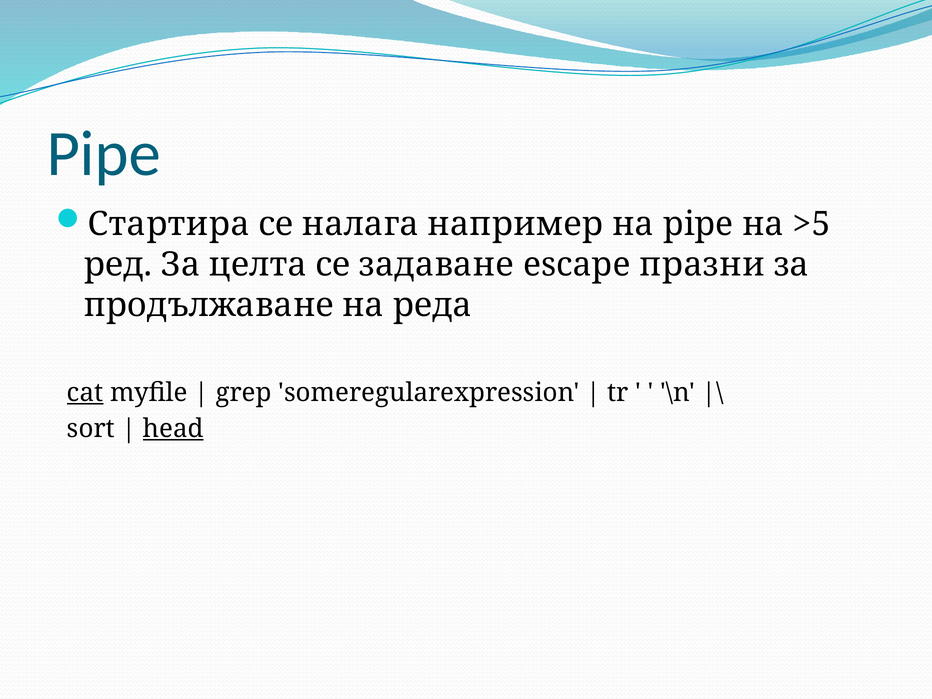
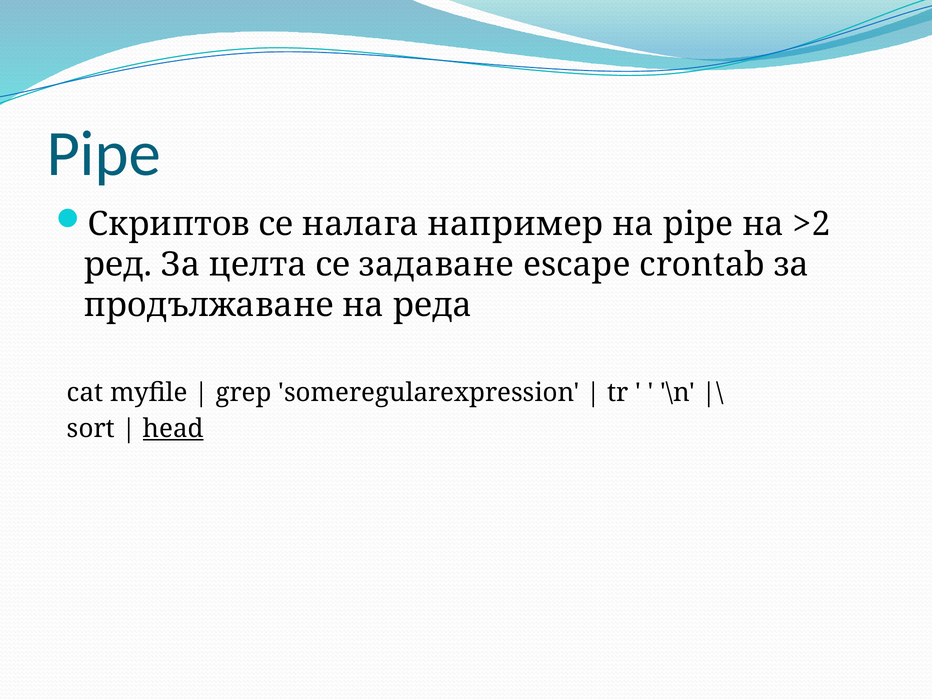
Стартира: Стартира -> Скриптов (169, 224)
>5: >5 -> >2 (812, 224)
празни: празни -> crontab (702, 265)
cat underline: present -> none (85, 393)
